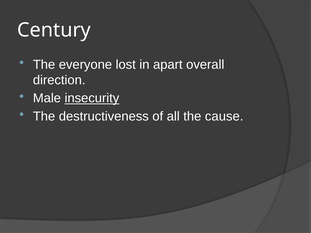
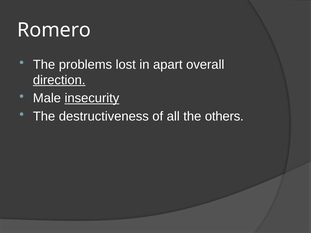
Century: Century -> Romero (54, 30)
everyone: everyone -> problems (85, 65)
direction underline: none -> present (59, 80)
cause: cause -> others (224, 116)
